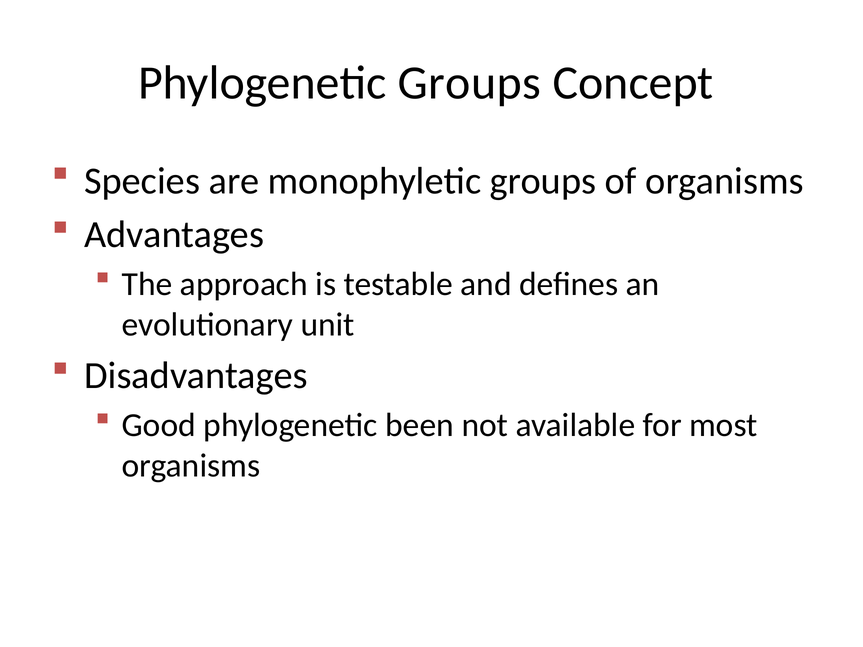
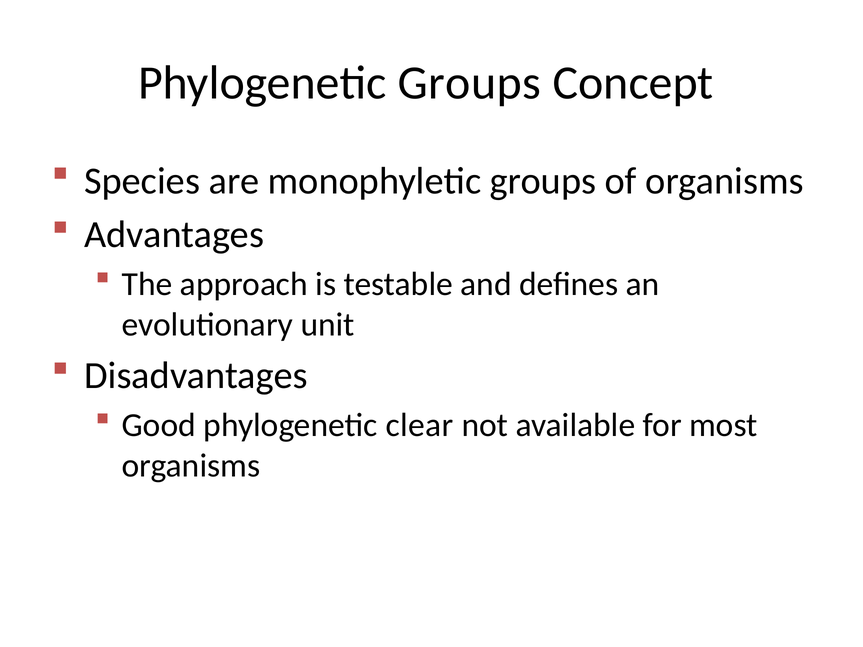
been: been -> clear (419, 425)
